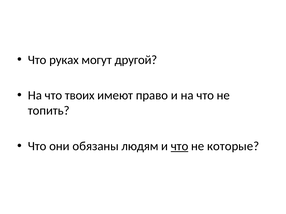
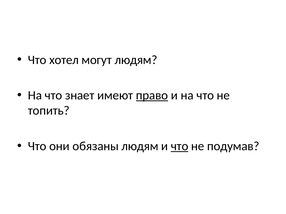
руках: руках -> хотел (64, 60)
могут другой: другой -> людям (136, 60)
твоих: твоих -> знает (80, 96)
право underline: none -> present (152, 96)
которые: которые -> подумав (233, 146)
